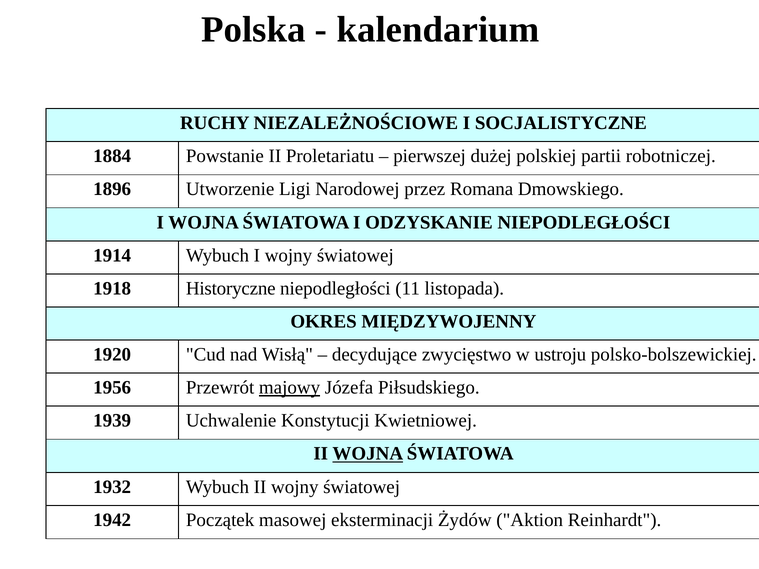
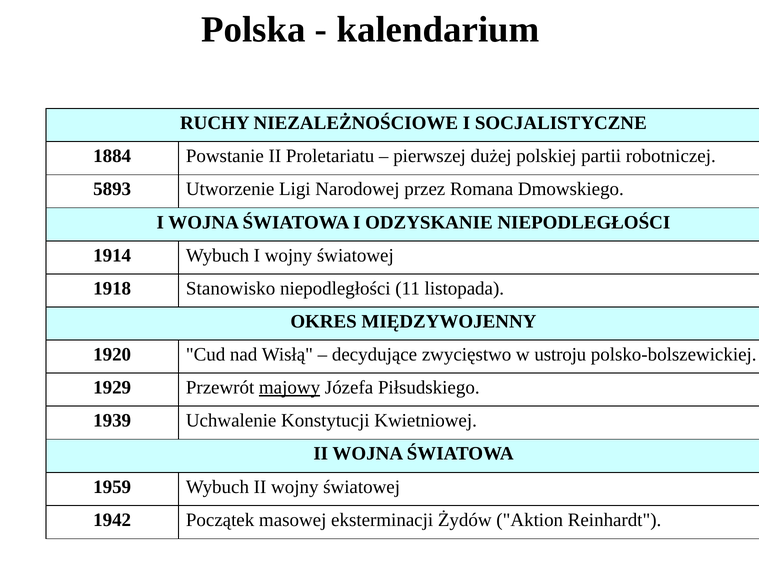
1896: 1896 -> 5893 (112, 189)
Historyczne: Historyczne -> Stanowisko (231, 289)
1956: 1956 -> 1929 (112, 388)
WOJNA underline: present -> none (368, 454)
1932: 1932 -> 1959 (112, 487)
